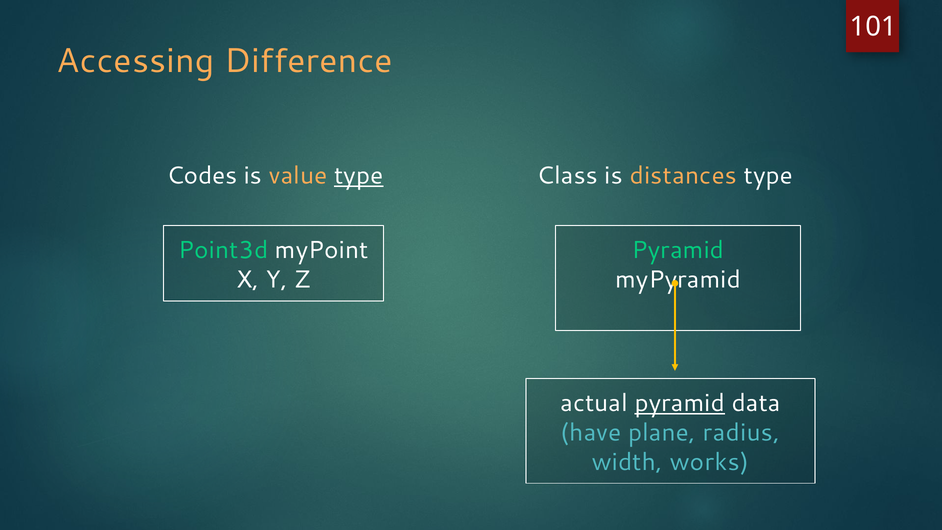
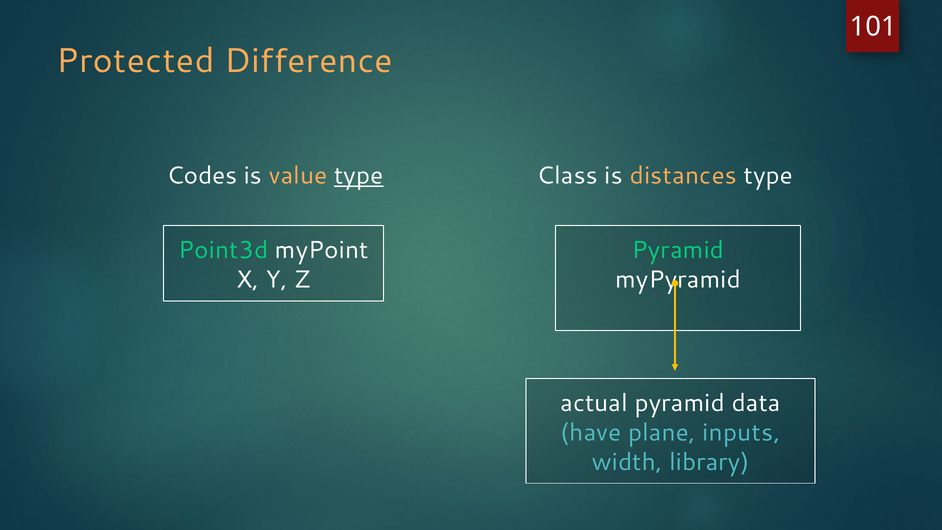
Accessing: Accessing -> Protected (135, 61)
pyramid underline: present -> none (680, 403)
radius: radius -> inputs (741, 432)
works: works -> library (709, 462)
